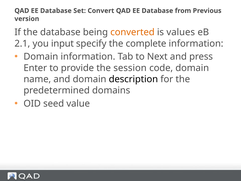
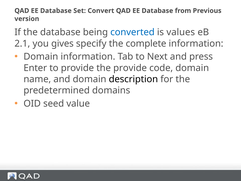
converted colour: orange -> blue (132, 32)
input: input -> gives (62, 43)
the session: session -> provide (130, 68)
